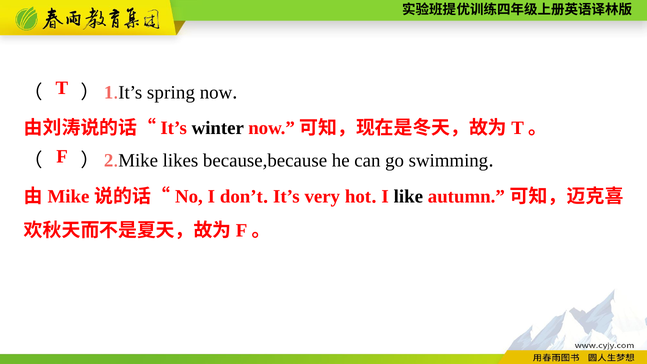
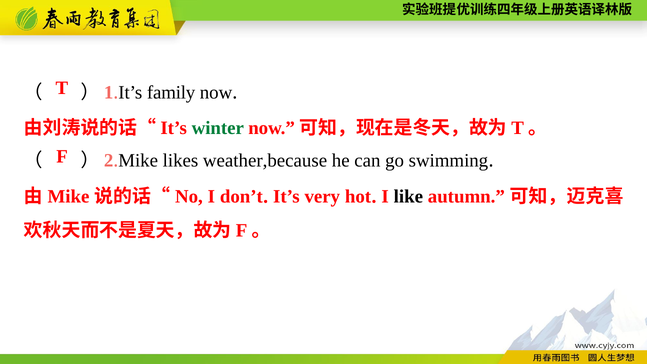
spring: spring -> family (171, 93)
winter colour: black -> green (218, 128)
because,because: because,because -> weather,because (265, 161)
